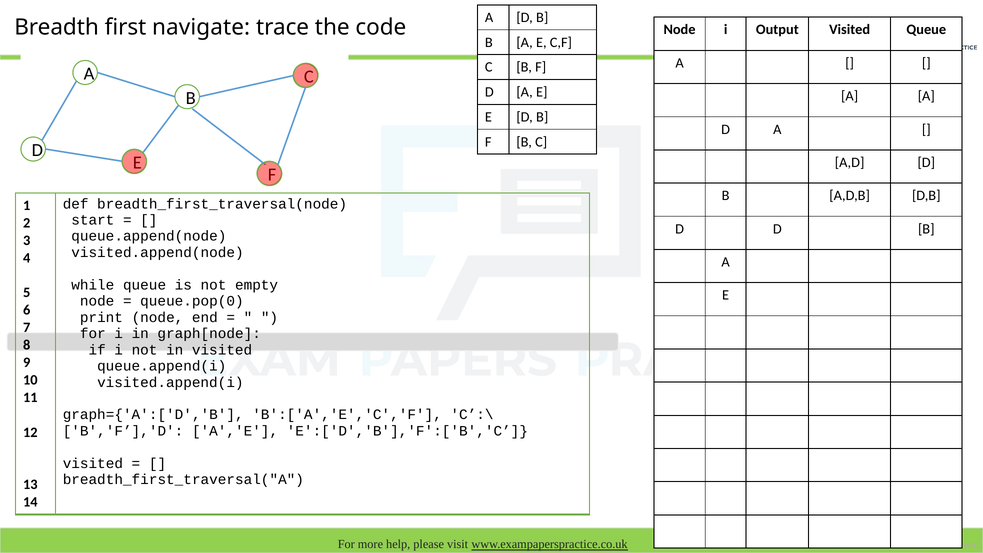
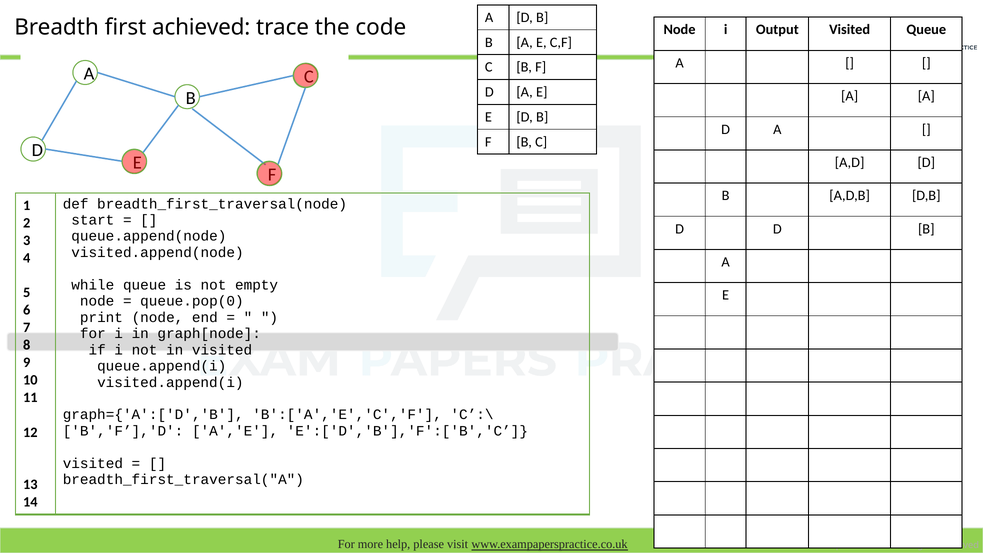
navigate: navigate -> achieved (201, 27)
